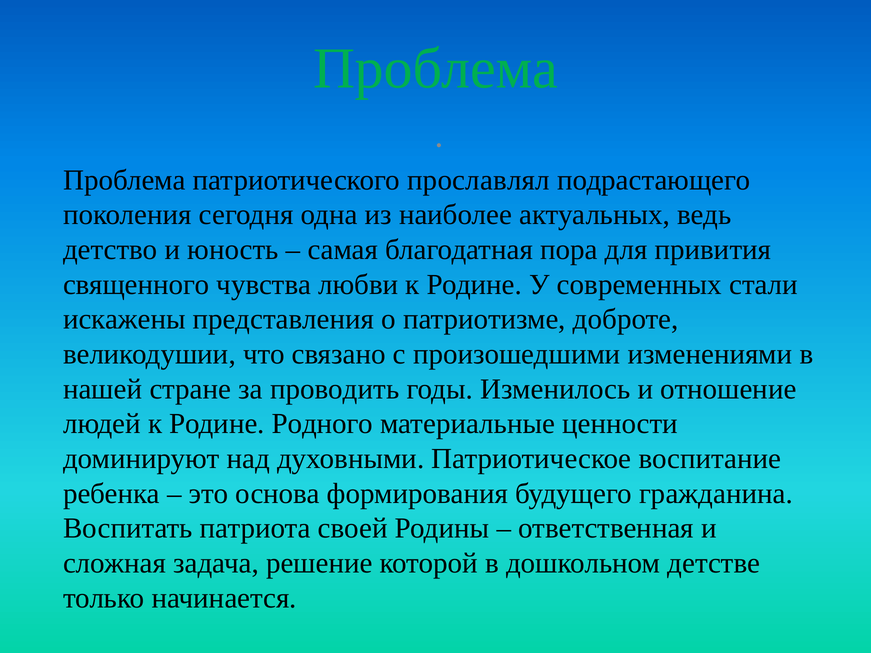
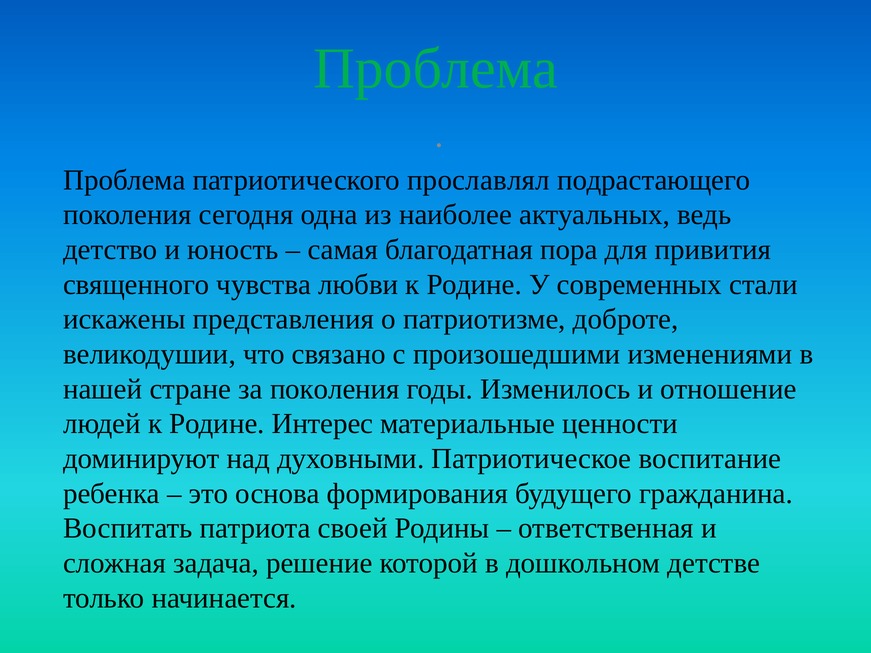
за проводить: проводить -> поколения (335, 389)
Родного: Родного -> Интерес (322, 424)
